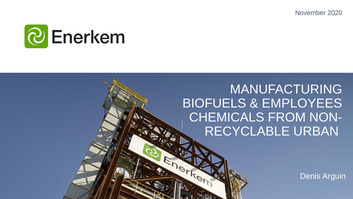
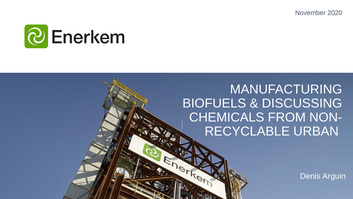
EMPLOYEES: EMPLOYEES -> DISCUSSING (302, 103)
